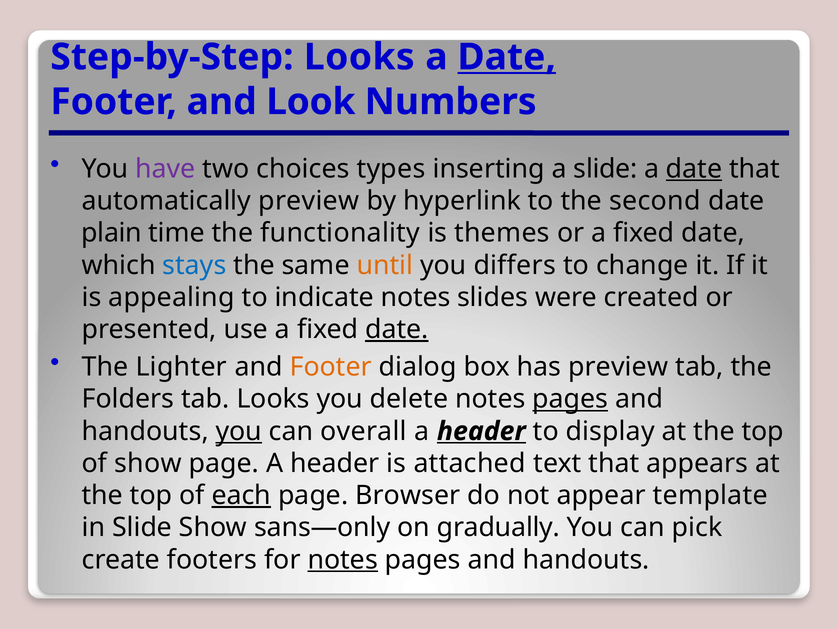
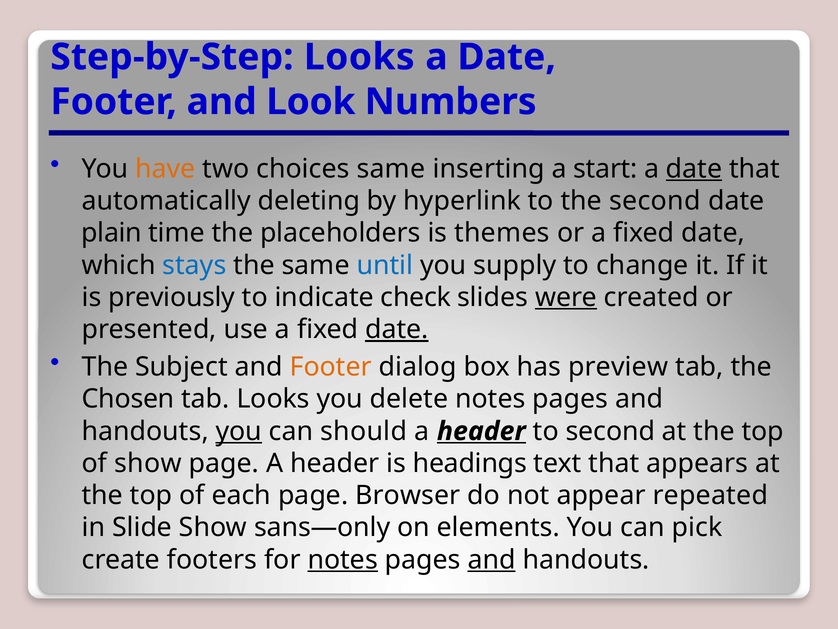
Date underline: present -> none (507, 57)
have colour: purple -> orange (165, 169)
choices types: types -> same (391, 169)
a slide: slide -> start (605, 169)
automatically preview: preview -> deleting (309, 201)
functionality: functionality -> placeholders (340, 233)
until colour: orange -> blue (385, 265)
differs: differs -> supply (515, 265)
appealing: appealing -> previously (172, 297)
indicate notes: notes -> check (416, 297)
were underline: none -> present (566, 297)
Lighter: Lighter -> Subject (181, 367)
Folders: Folders -> Chosen (128, 399)
pages underline: present -> none (570, 399)
overall: overall -> should (364, 431)
to display: display -> second (610, 431)
attached: attached -> headings (470, 463)
each underline: present -> none (241, 495)
template: template -> repeated (710, 495)
gradually: gradually -> elements (498, 527)
and underline: none -> present (492, 559)
